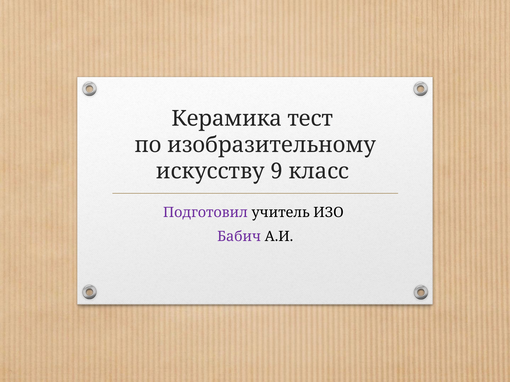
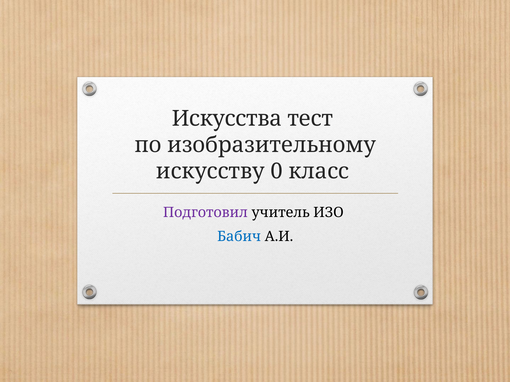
Керамика: Керамика -> Искусства (227, 119)
9: 9 -> 0 (277, 171)
Бабич colour: purple -> blue (239, 237)
